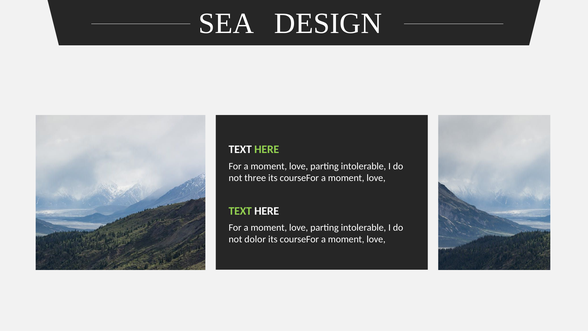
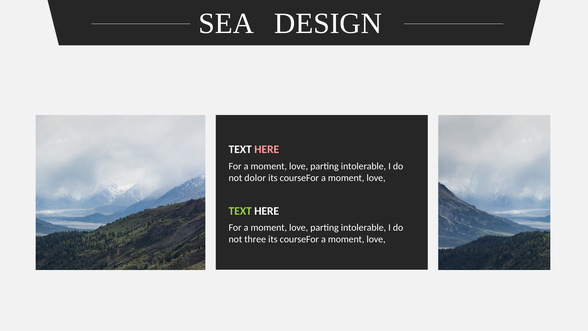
HERE colour: light green -> pink (267, 149)
three: three -> dolor (255, 178)
dolor: dolor -> three (255, 239)
